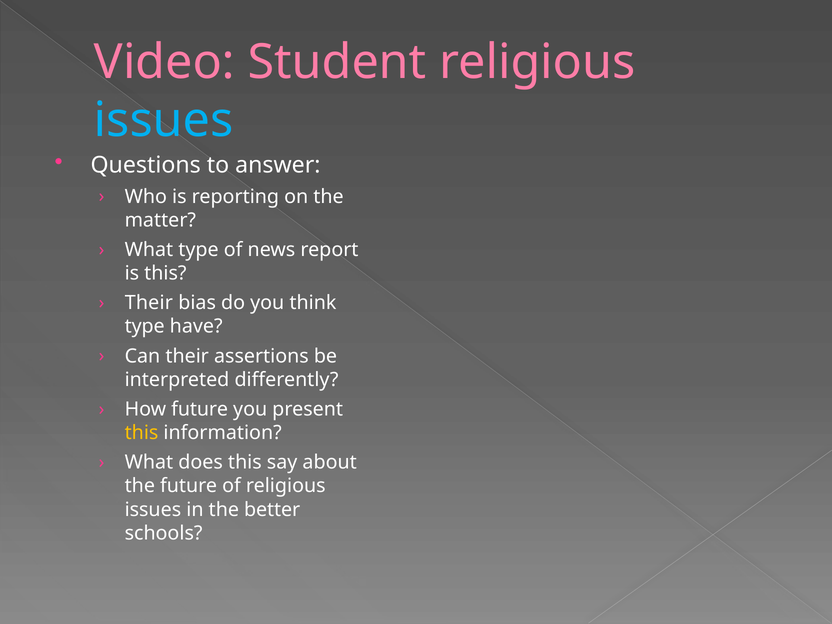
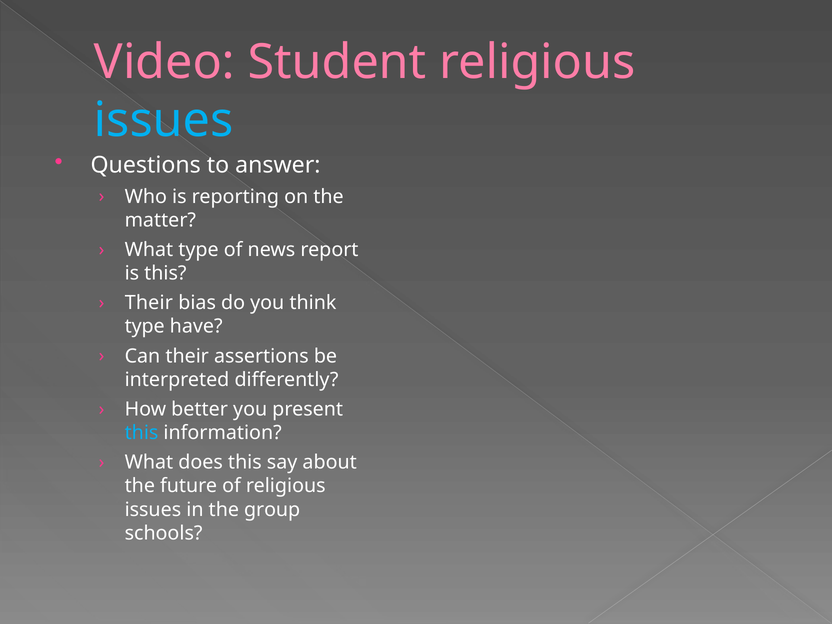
How future: future -> better (200, 409)
this colour: yellow -> light blue (142, 433)
better: better -> group (272, 510)
